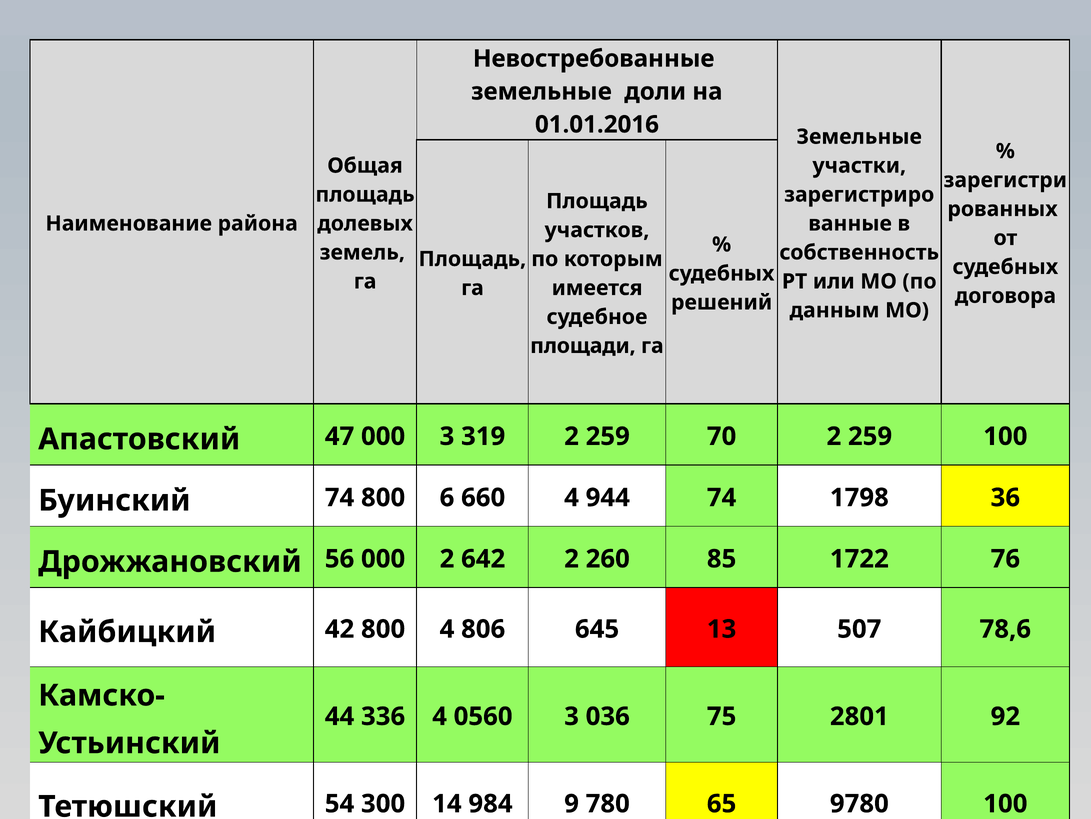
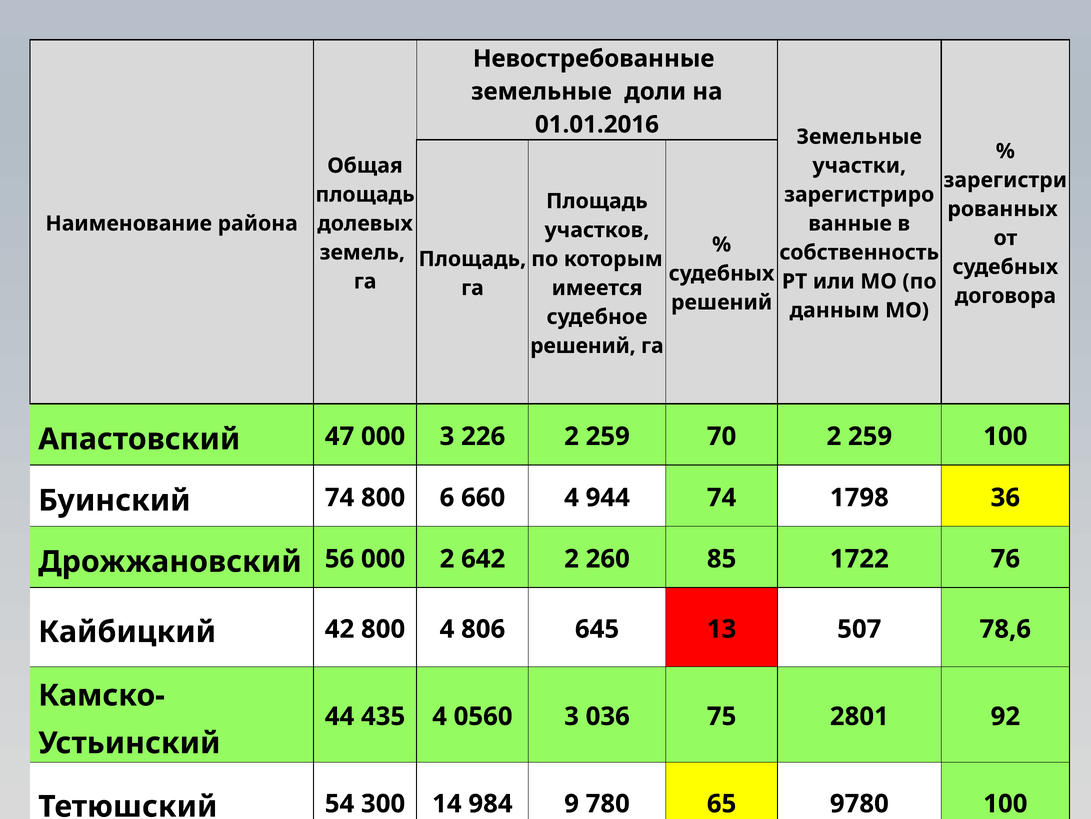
площади: площади -> решений (583, 346)
319: 319 -> 226 (483, 436)
336: 336 -> 435 (383, 716)
